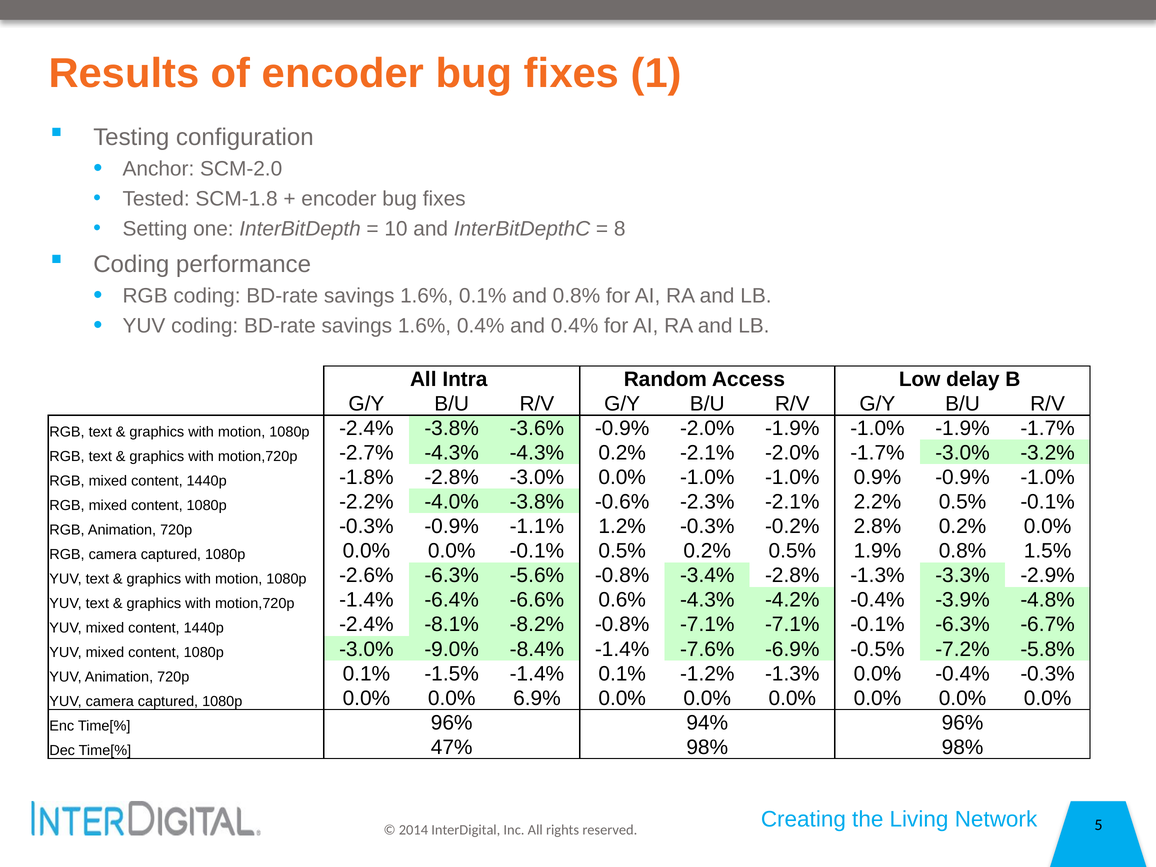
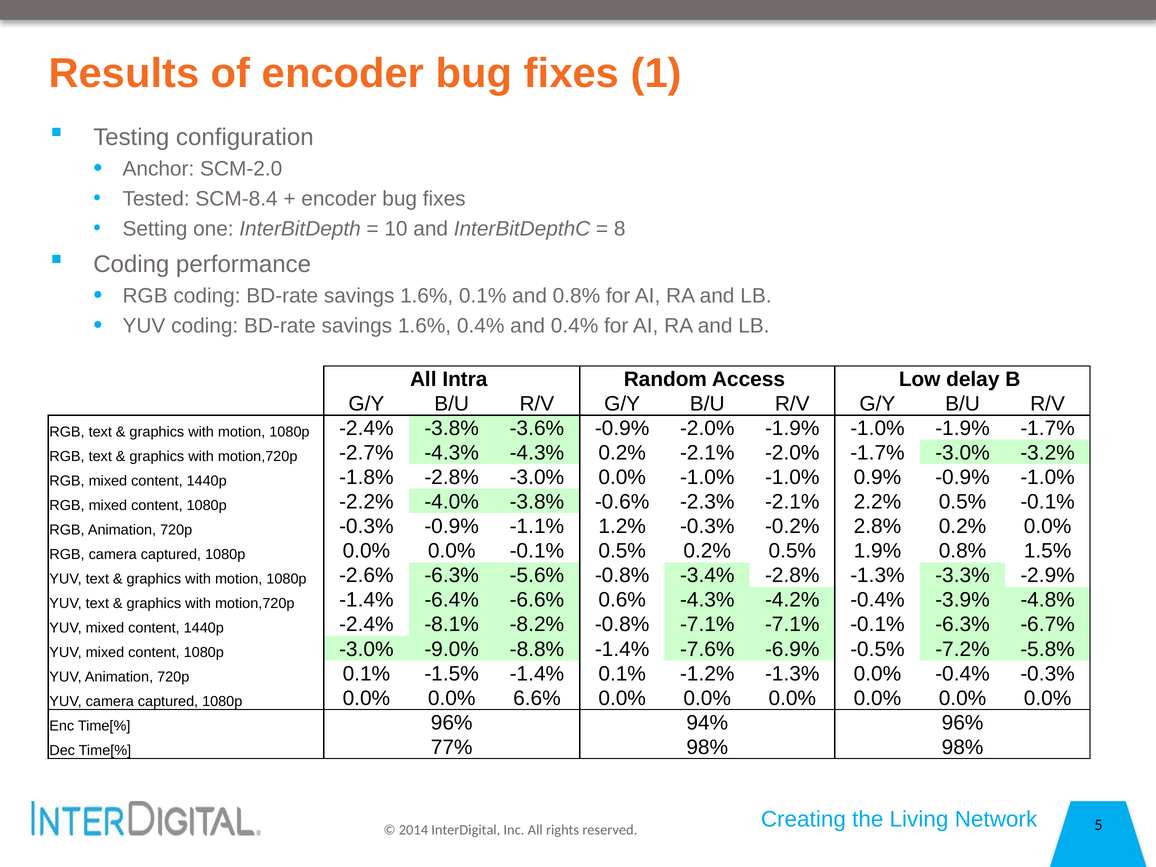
SCM-1.8: SCM-1.8 -> SCM-8.4 (237, 199)
-8.4%: -8.4% -> -8.8% (537, 649)
6.9%: 6.9% -> 6.6% (537, 698)
47%: 47% -> 77% (452, 747)
